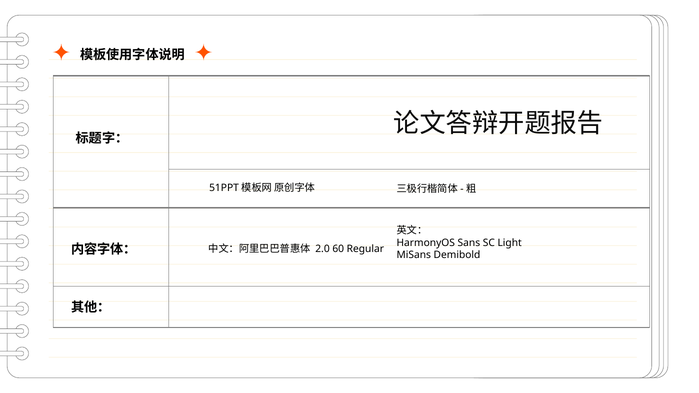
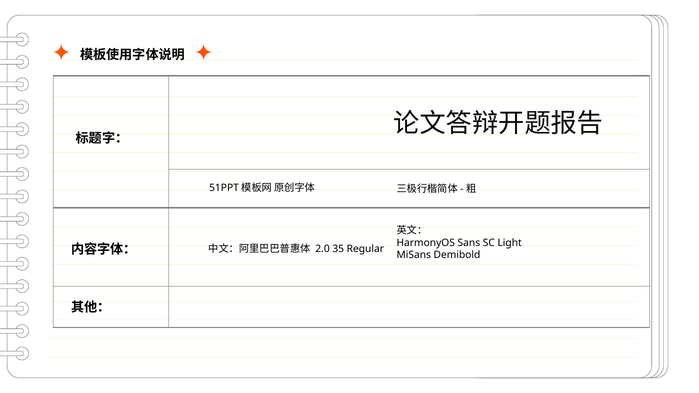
60: 60 -> 35 (338, 249)
